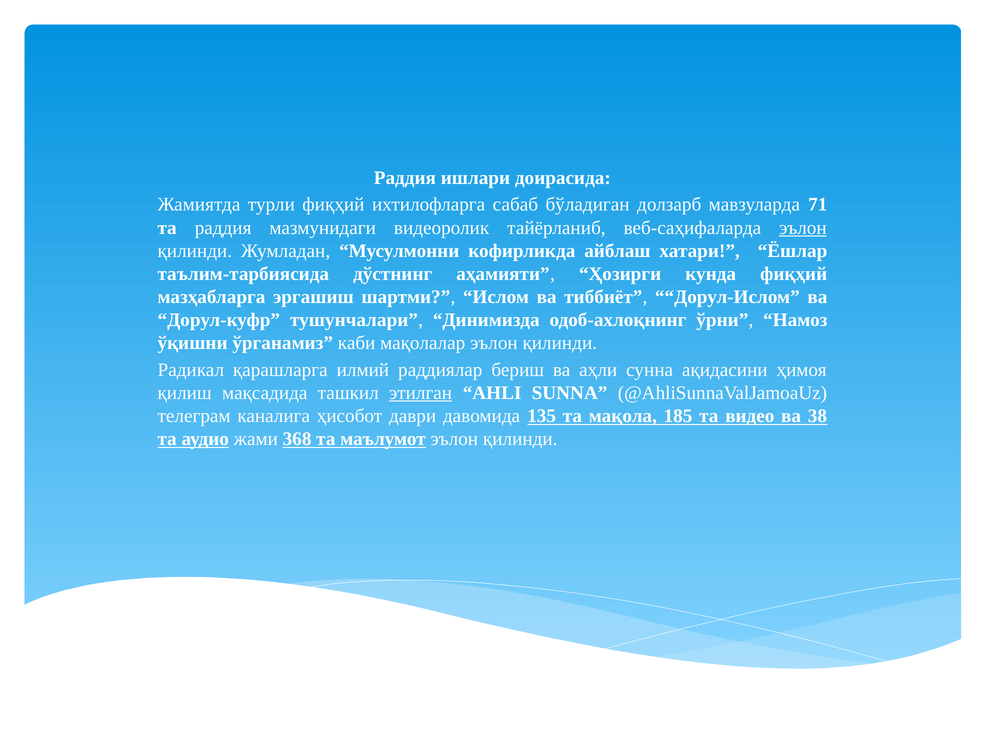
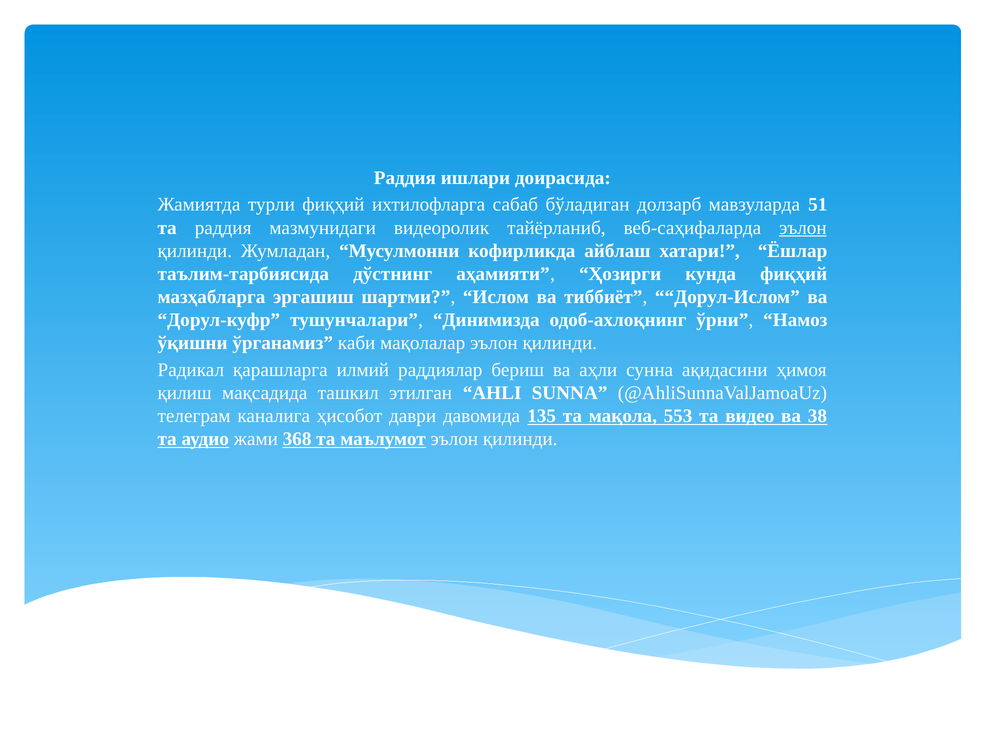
71: 71 -> 51 (818, 205)
этилган underline: present -> none (421, 393)
185: 185 -> 553 (678, 416)
